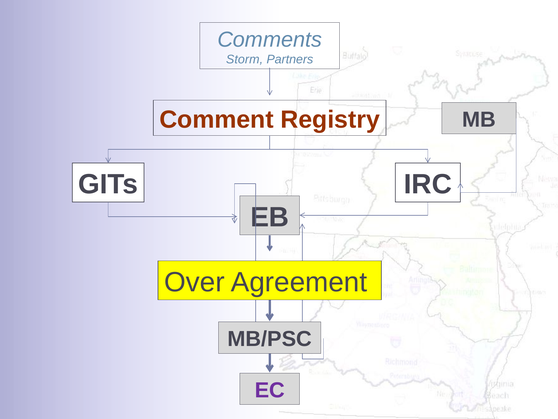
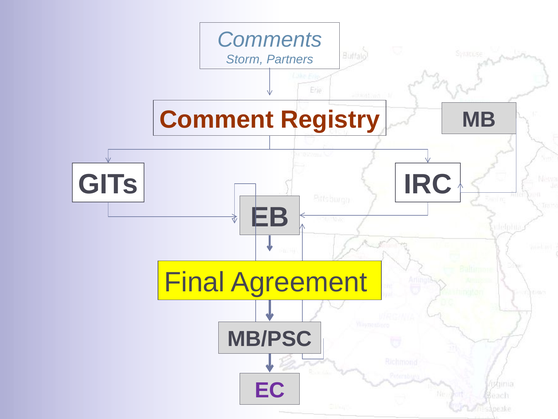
Over: Over -> Final (194, 282)
